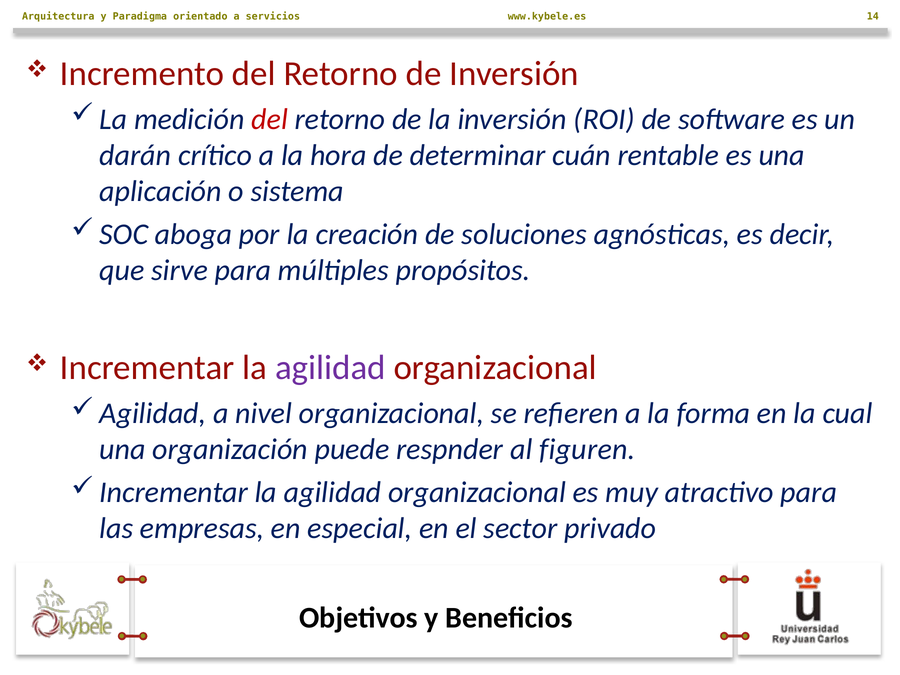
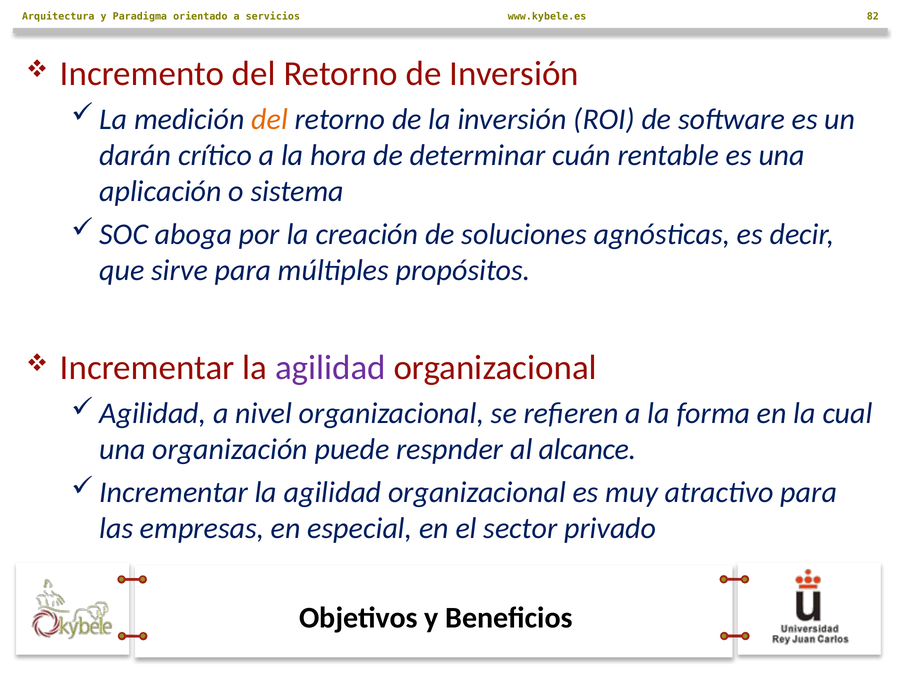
14: 14 -> 82 (873, 17)
del colour: red -> orange (270, 119)
figuren: figuren -> alcance (588, 450)
